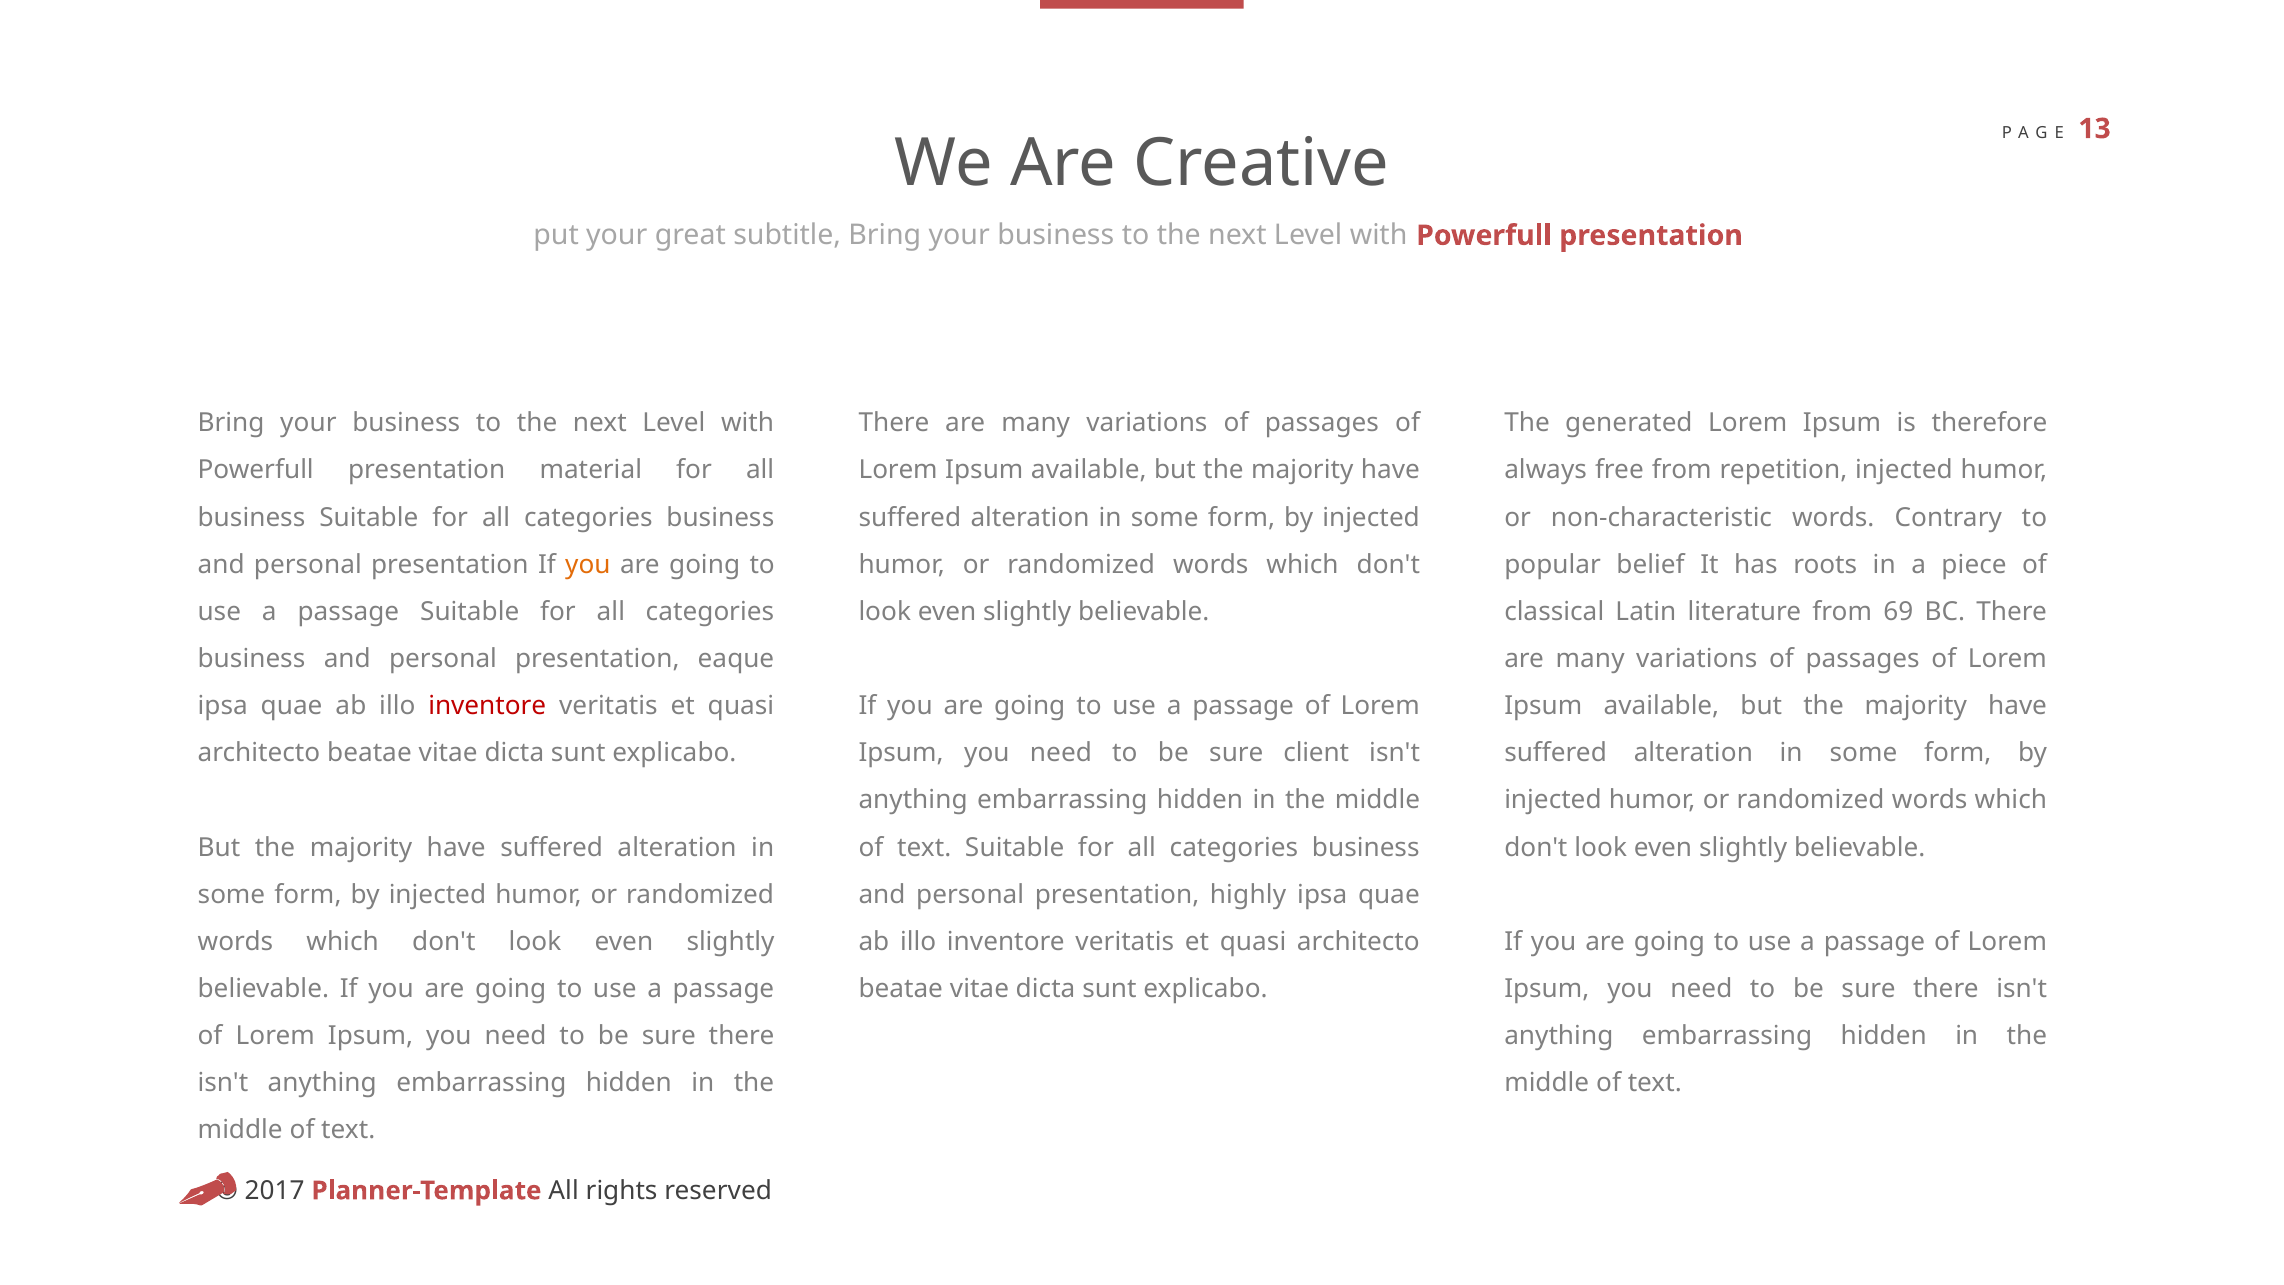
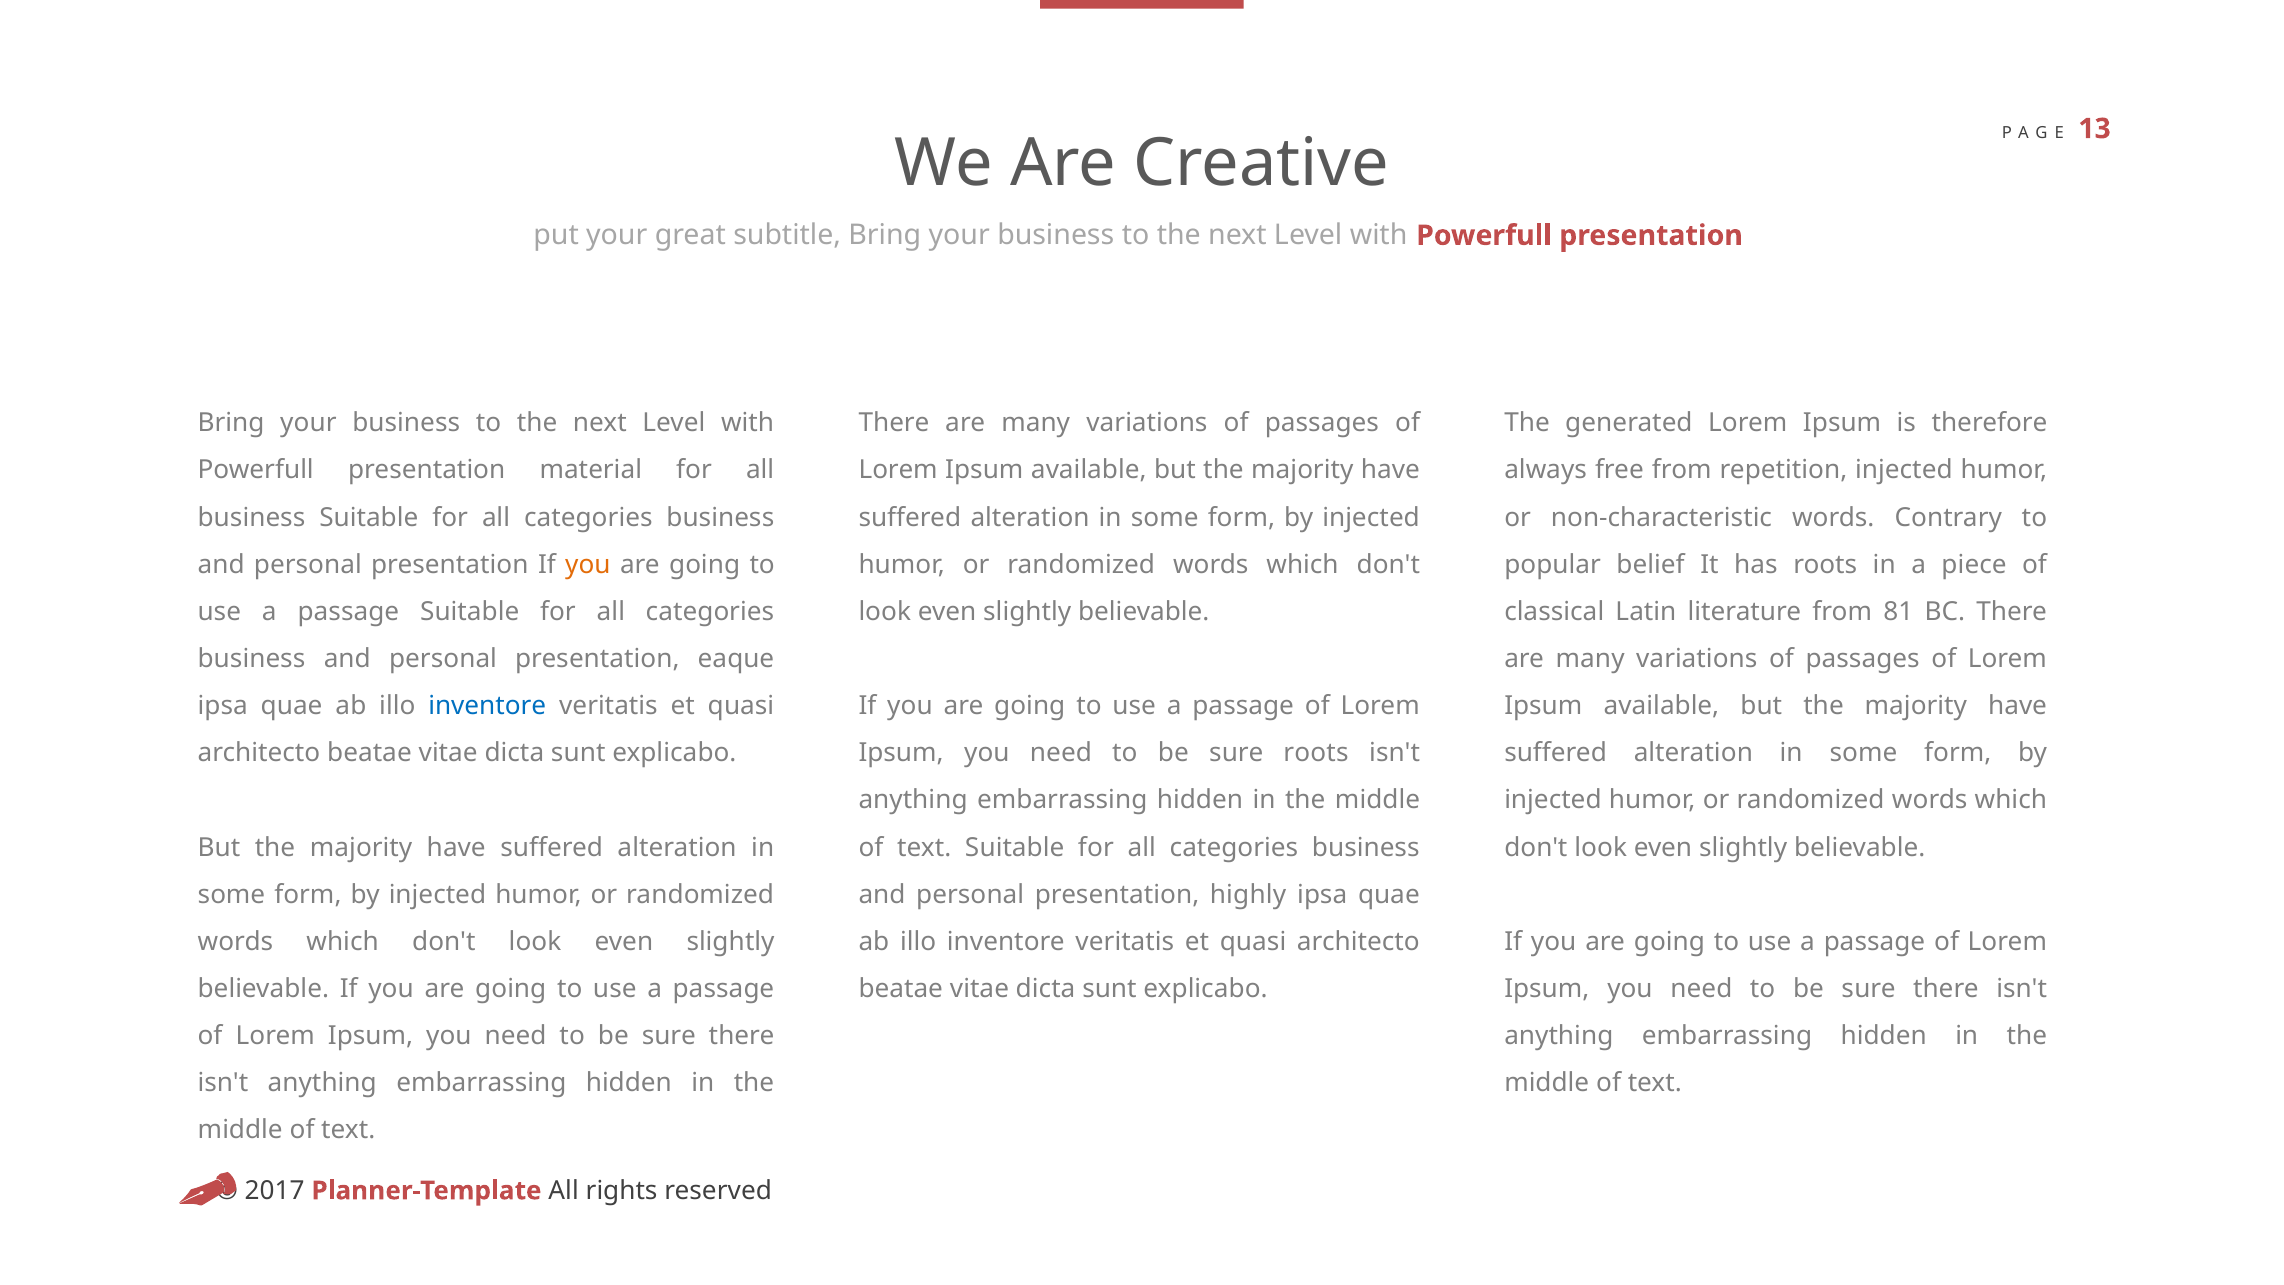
69: 69 -> 81 (1898, 612)
inventore colour: red -> blue (487, 706)
sure client: client -> roots (1316, 753)
